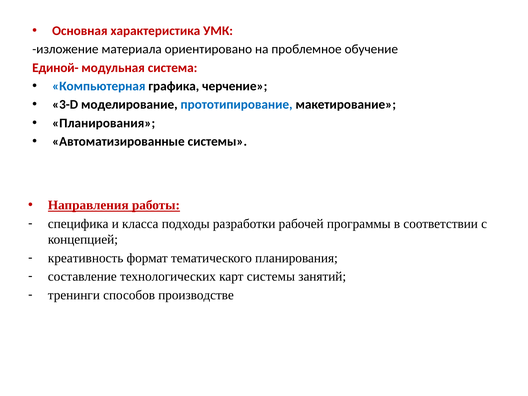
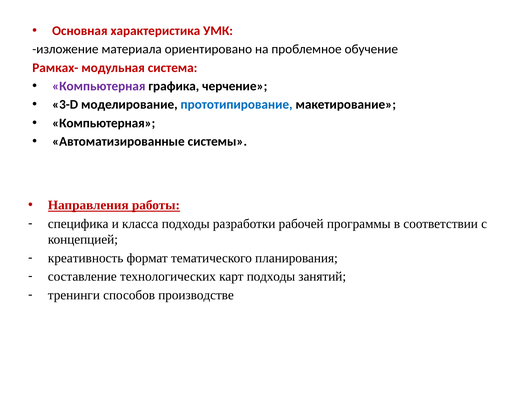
Единой-: Единой- -> Рамках- (55, 68)
Компьютерная colour: blue -> purple (99, 86)
Планирования: Планирования -> Компьютерная (104, 123)
карт системы: системы -> подходы (271, 277)
